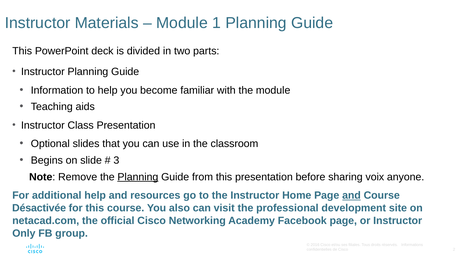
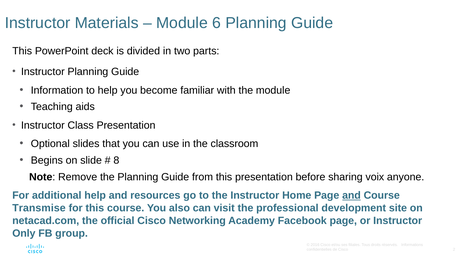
1: 1 -> 6 (217, 23)
3: 3 -> 8 (116, 160)
Planning underline: present -> none (138, 177)
Désactivée: Désactivée -> Transmise (39, 208)
